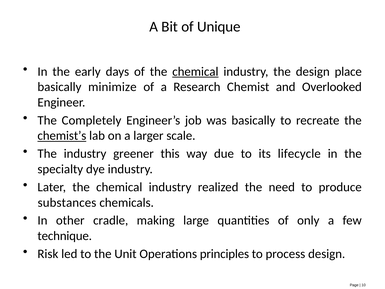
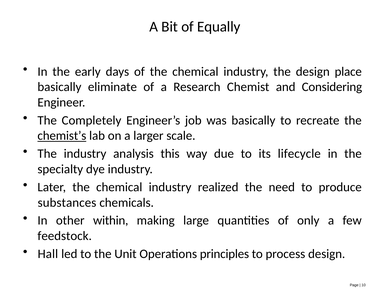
Unique: Unique -> Equally (219, 27)
chemical underline: present -> none (195, 71)
minimize: minimize -> eliminate (112, 87)
Overlooked: Overlooked -> Considering (332, 87)
greener: greener -> analysis (133, 154)
cradle: cradle -> within (111, 220)
technique: technique -> feedstock (65, 236)
Risk: Risk -> Hall (48, 254)
